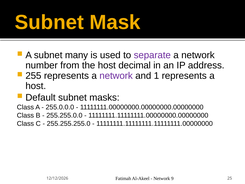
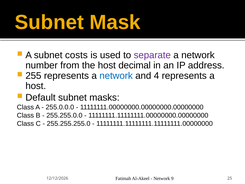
many: many -> costs (76, 55)
network colour: purple -> blue (116, 76)
1: 1 -> 4 (156, 76)
